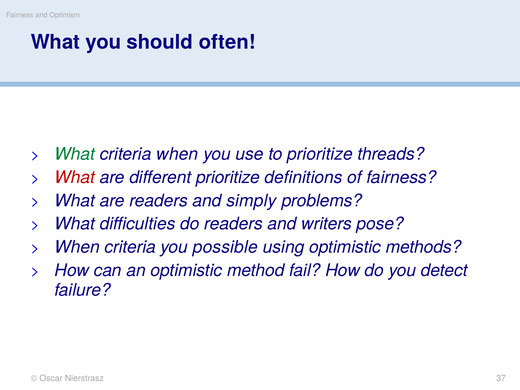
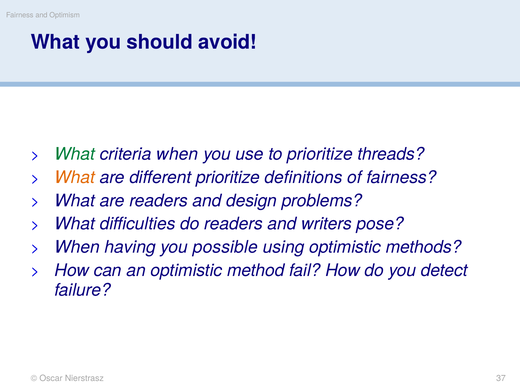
often: often -> avoid (228, 42)
What colour: red -> orange (75, 177)
simply: simply -> design (252, 201)
When criteria: criteria -> having (130, 247)
